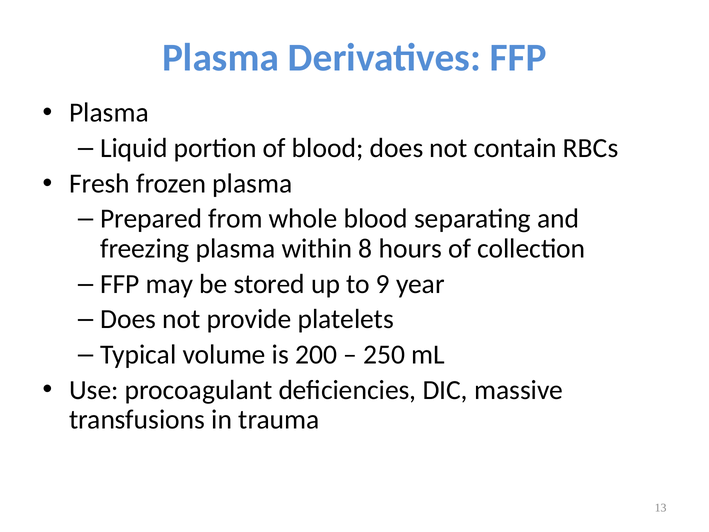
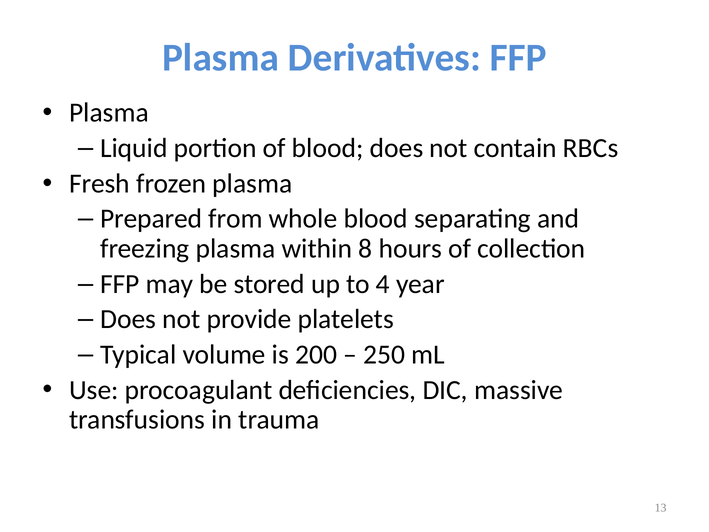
9: 9 -> 4 (383, 284)
